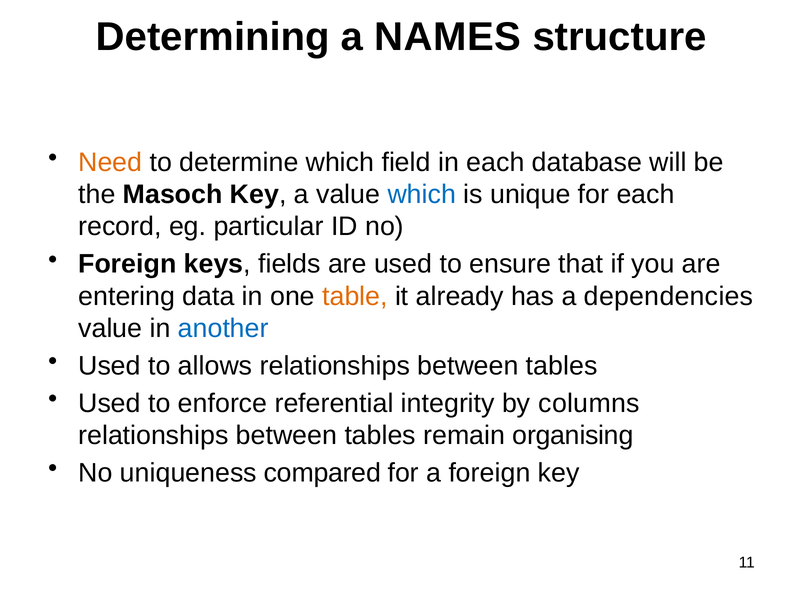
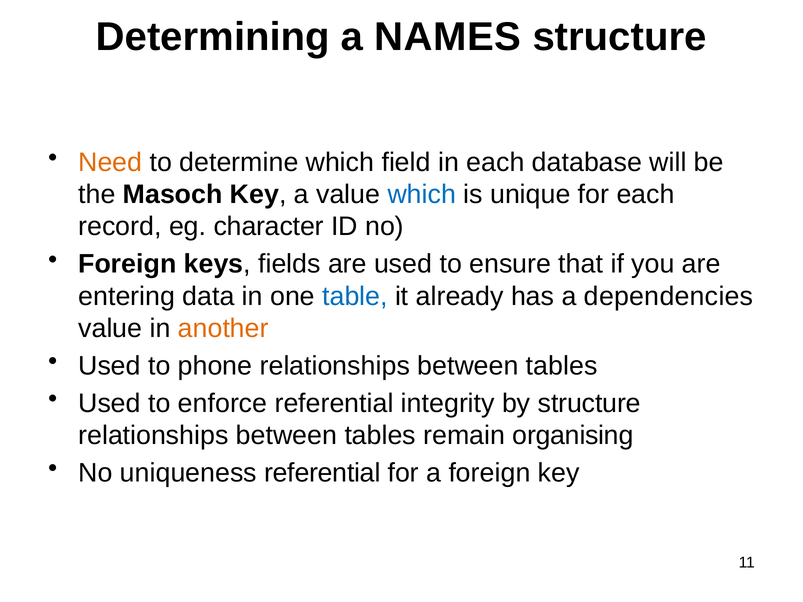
particular: particular -> character (269, 227)
table colour: orange -> blue (355, 296)
another colour: blue -> orange (223, 328)
allows: allows -> phone (215, 366)
by columns: columns -> structure (589, 403)
uniqueness compared: compared -> referential (322, 473)
